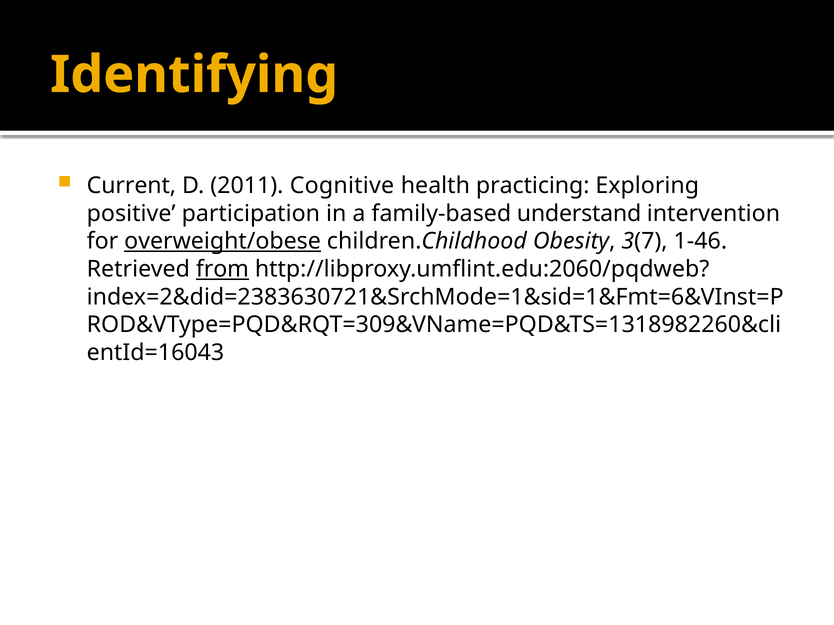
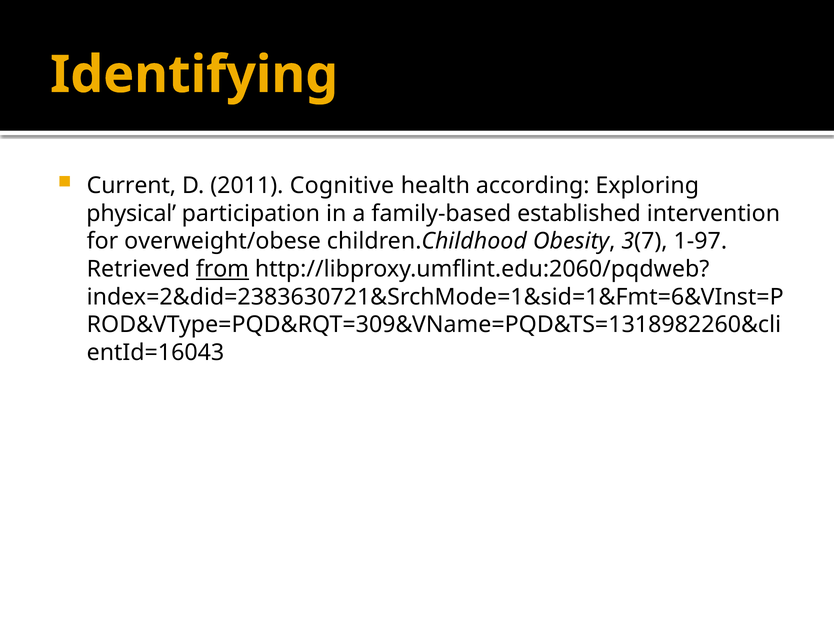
practicing: practicing -> according (533, 186)
positive: positive -> physical (131, 214)
understand: understand -> established (579, 214)
overweight/obese underline: present -> none (223, 241)
1-46: 1-46 -> 1-97 (700, 241)
